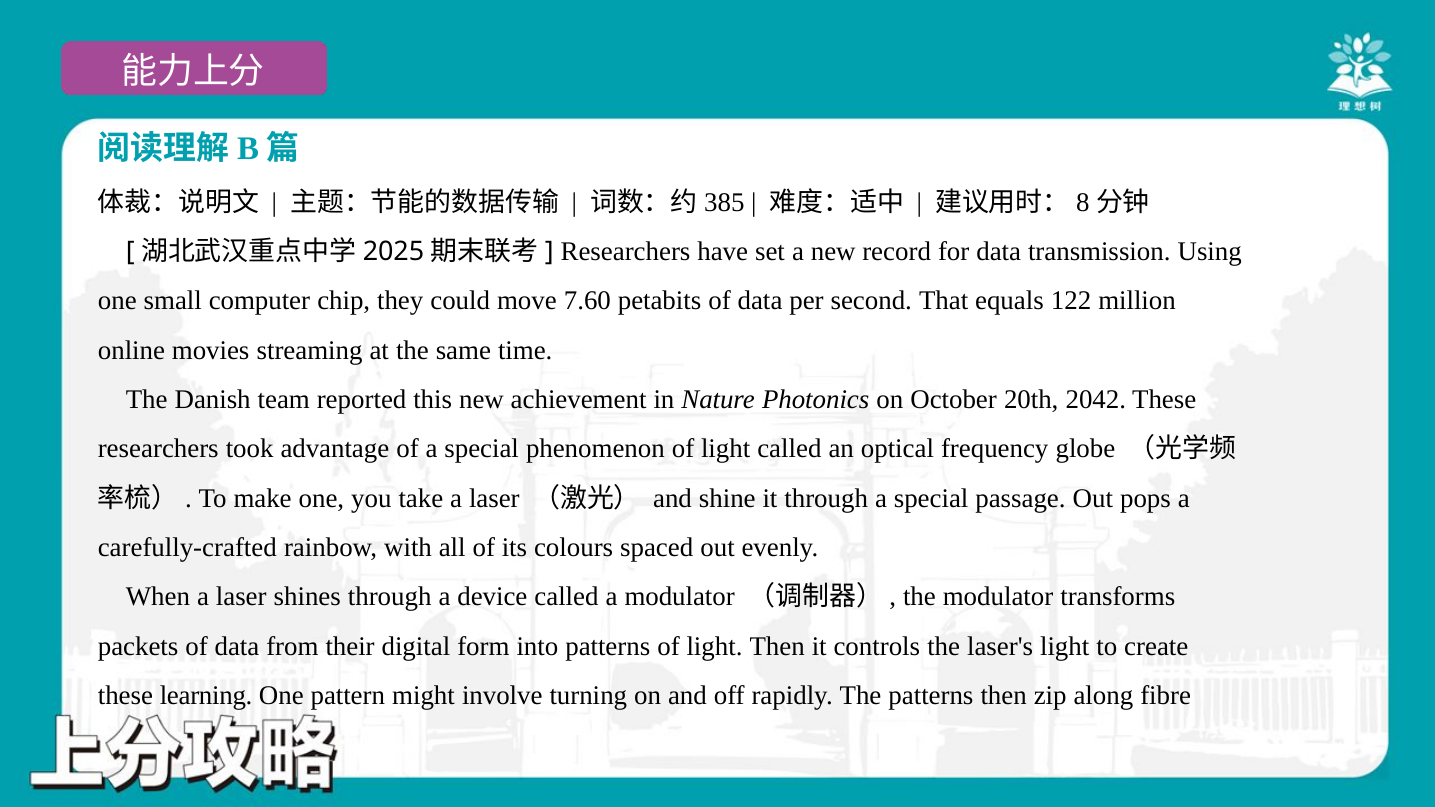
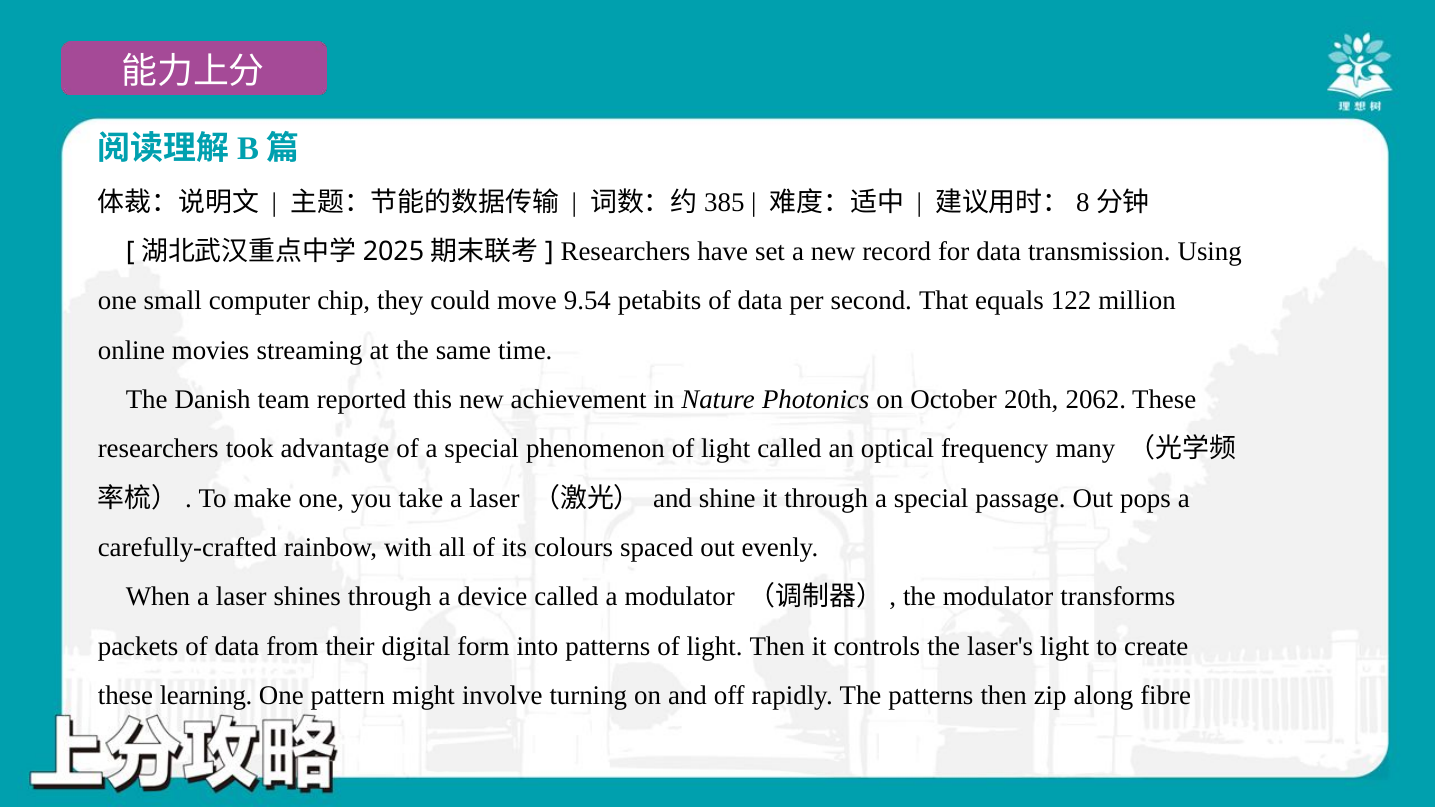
7.60: 7.60 -> 9.54 (587, 301)
2042: 2042 -> 2062 (1096, 400)
globe: globe -> many (1085, 449)
